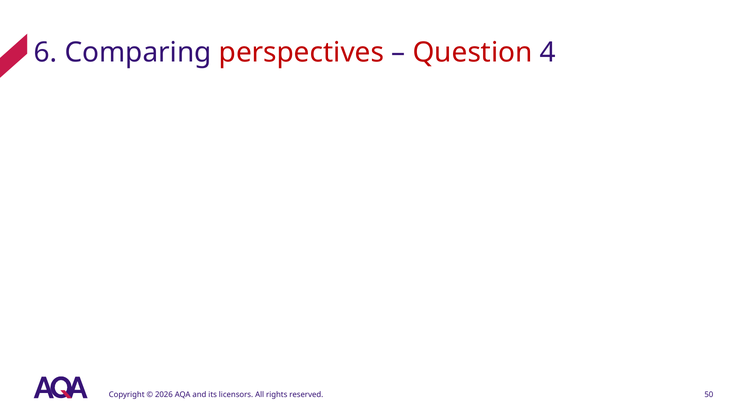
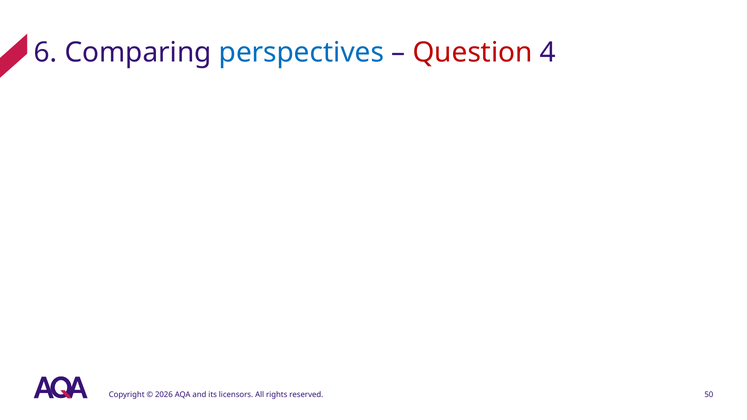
perspectives colour: red -> blue (301, 52)
